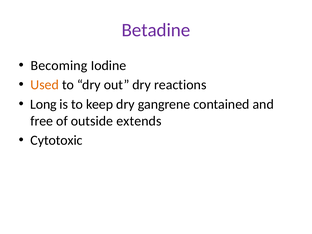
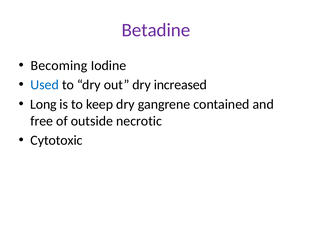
Used colour: orange -> blue (45, 85)
reactions: reactions -> increased (180, 85)
extends: extends -> necrotic (139, 121)
